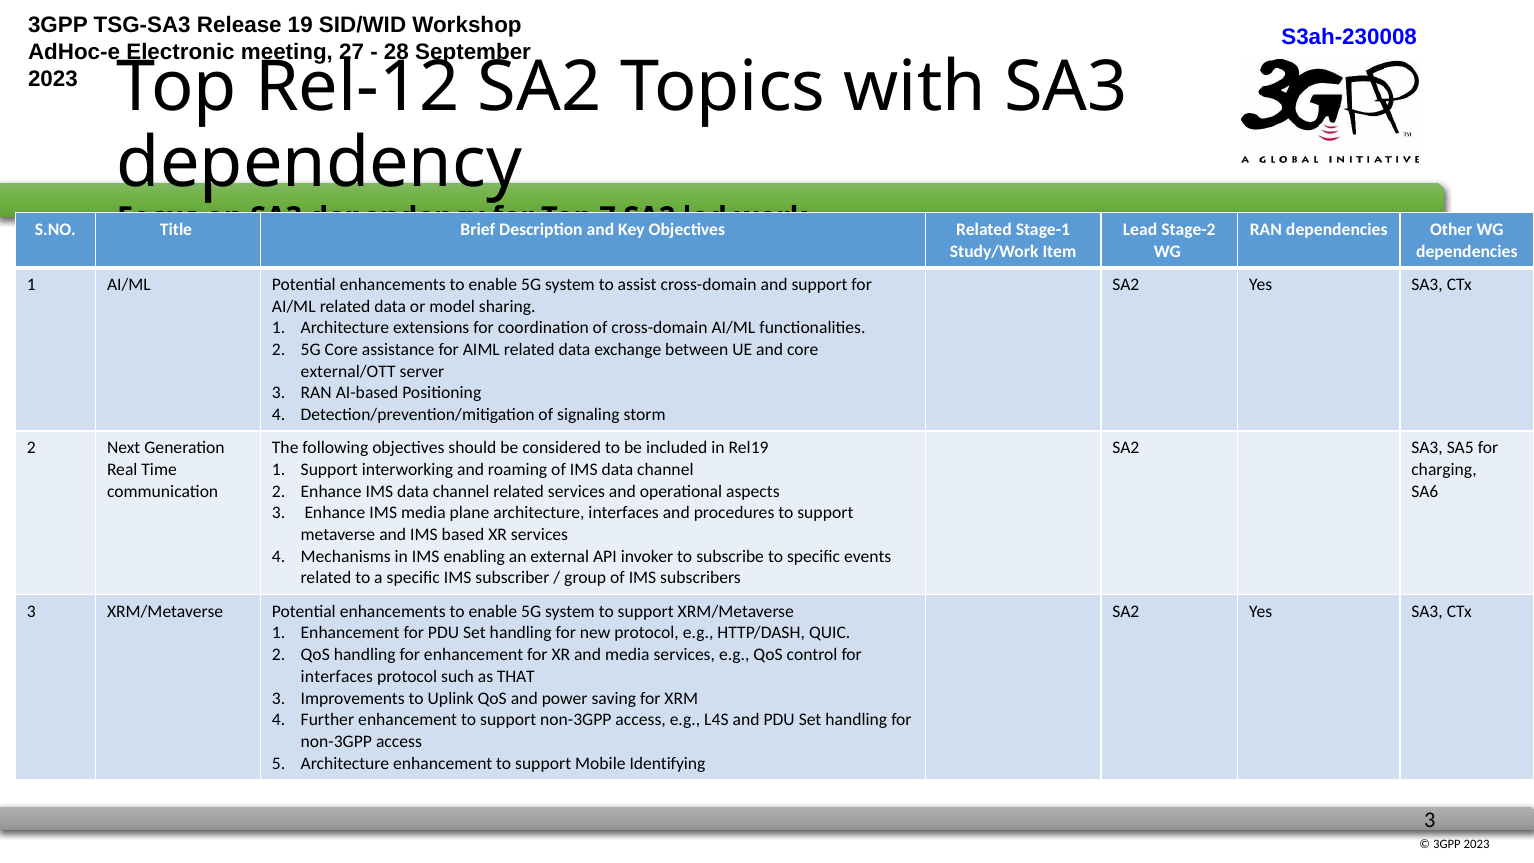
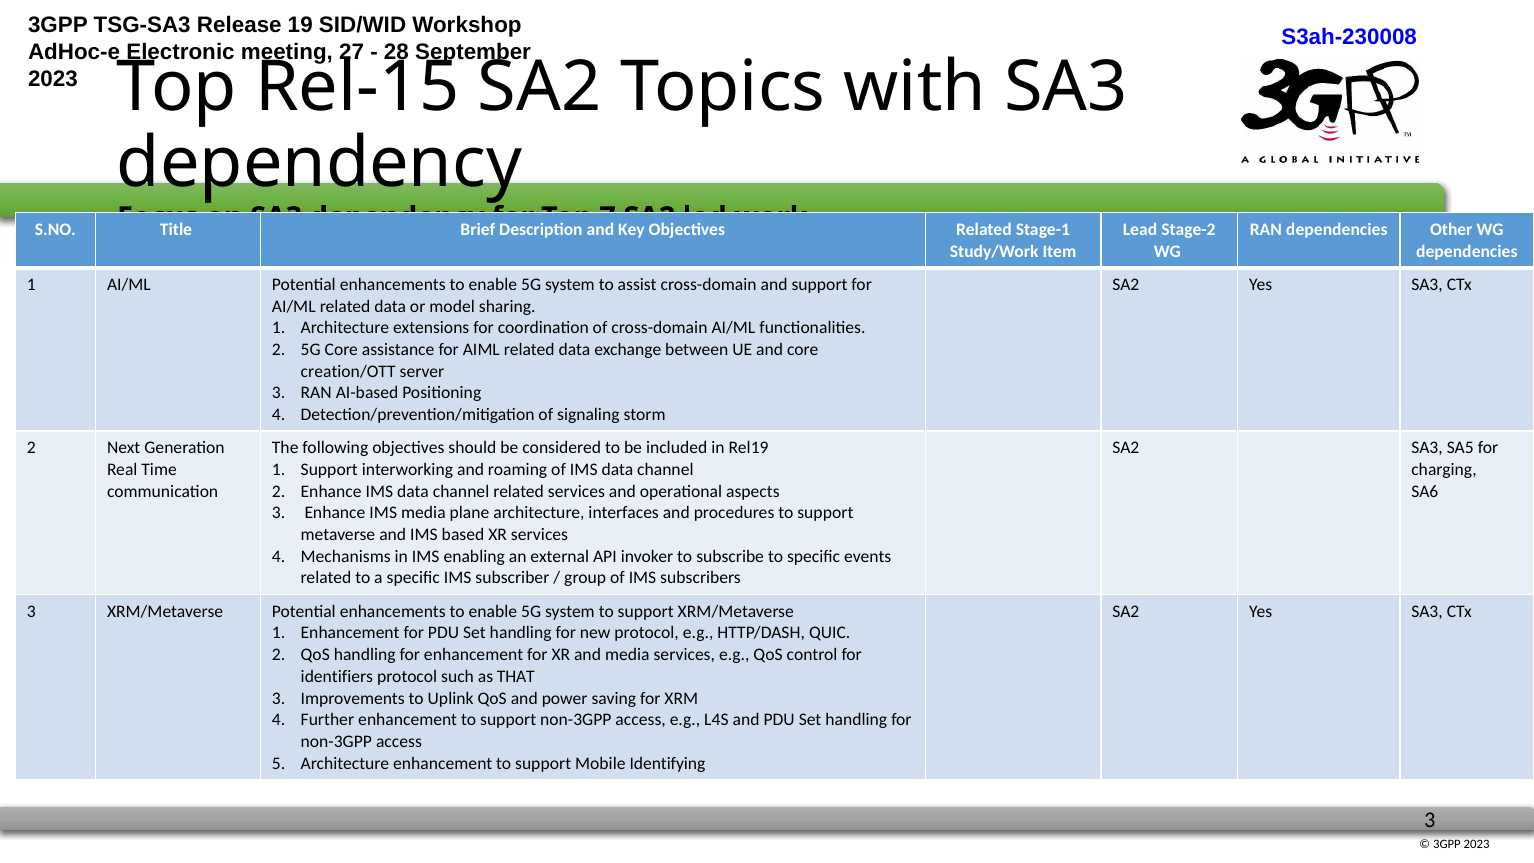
Rel-12: Rel-12 -> Rel-15 (357, 88)
external/OTT: external/OTT -> creation/OTT (348, 371)
interfaces: interfaces -> identifiers (337, 676)
